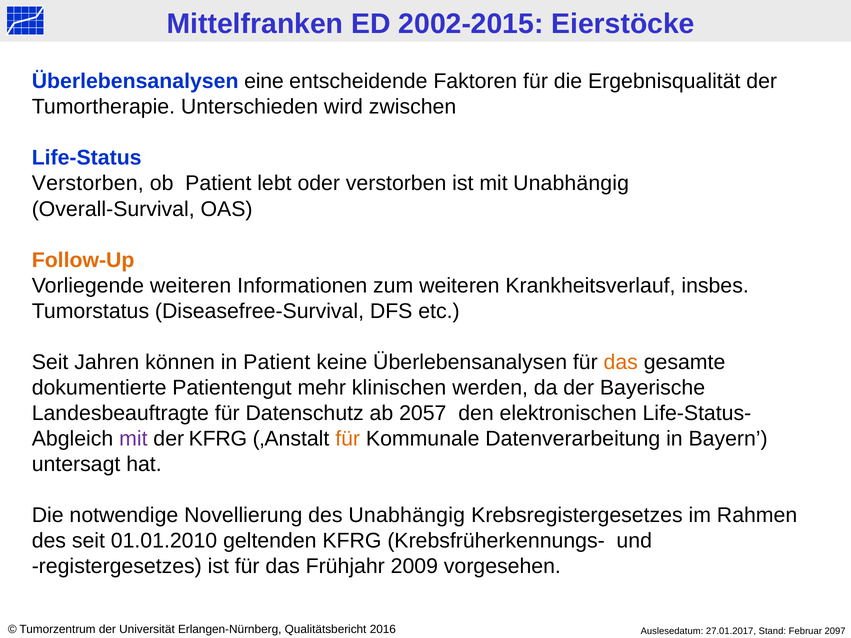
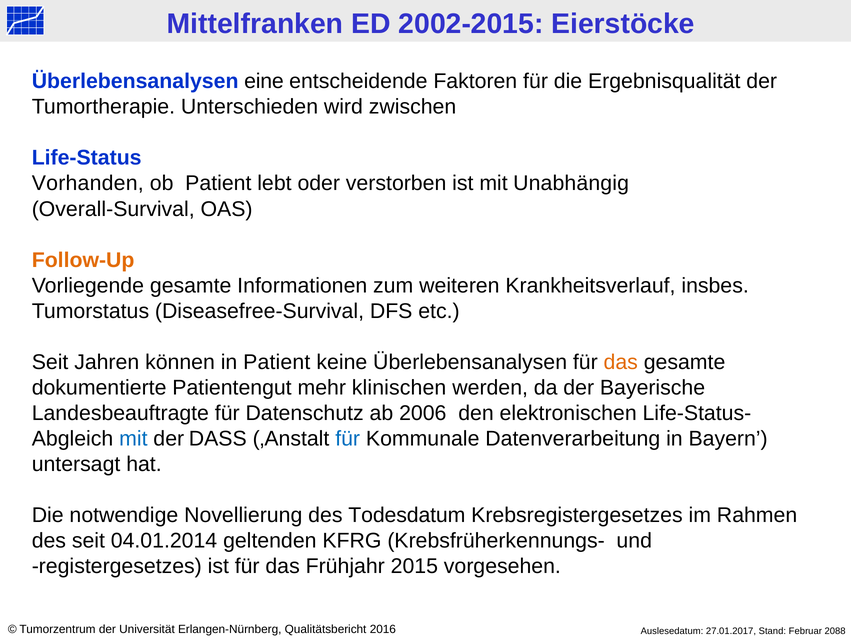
Verstorben: Verstorben -> Vorhanden (88, 184)
Vorliegende weiteren: weiteren -> gesamte (191, 286)
2057: 2057 -> 2006 (423, 413)
mit colour: purple -> blue (133, 439)
der KFRG: KFRG -> DASS (218, 439)
für colour: orange -> blue (348, 439)
des Unabhängig: Unabhängig -> Todesdatum (407, 515)
01.01.2010: 01.01.2010 -> 04.01.2014 (164, 541)
2009: 2009 -> 2015 (414, 567)
2097: 2097 -> 2088 (835, 631)
